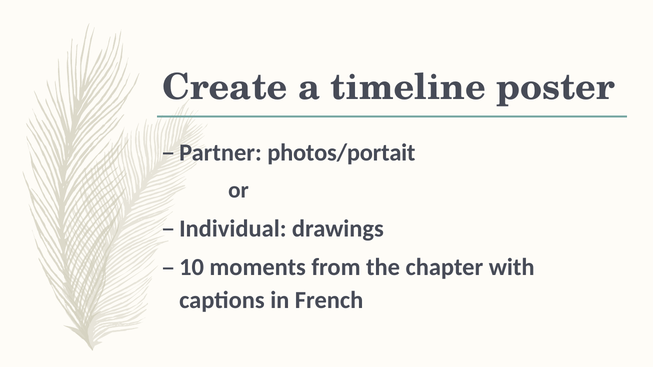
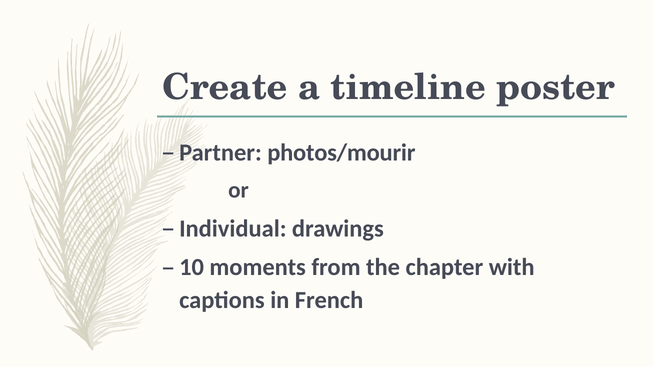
photos/portait: photos/portait -> photos/mourir (341, 153)
